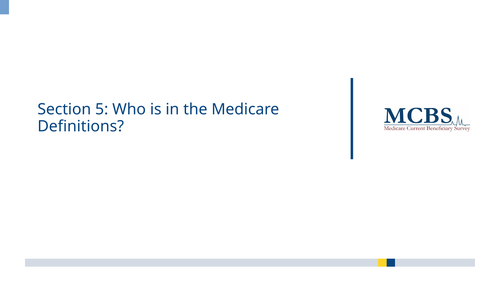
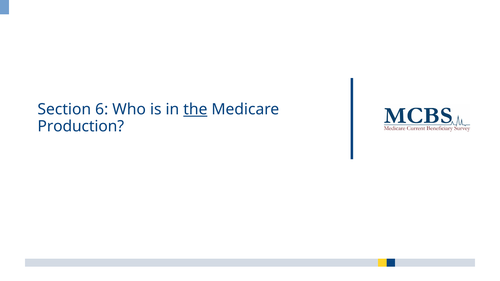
5: 5 -> 6 (102, 109)
the underline: none -> present (195, 109)
Definitions: Definitions -> Production (81, 126)
